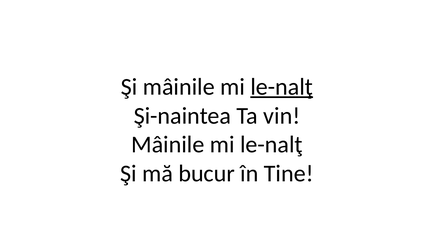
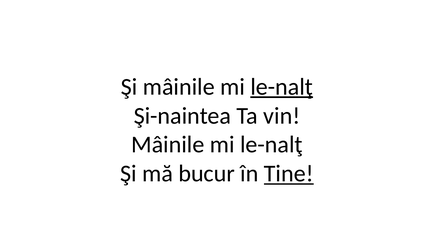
Tine underline: none -> present (289, 174)
